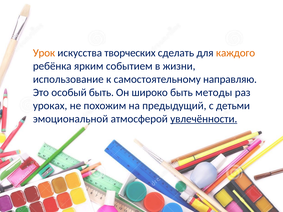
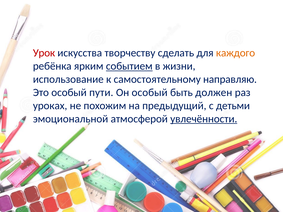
Урок colour: orange -> red (44, 53)
творческих: творческих -> творчеству (130, 53)
событием underline: none -> present (129, 66)
особый быть: быть -> пути (101, 93)
Он широко: широко -> особый (150, 93)
методы: методы -> должен (214, 93)
